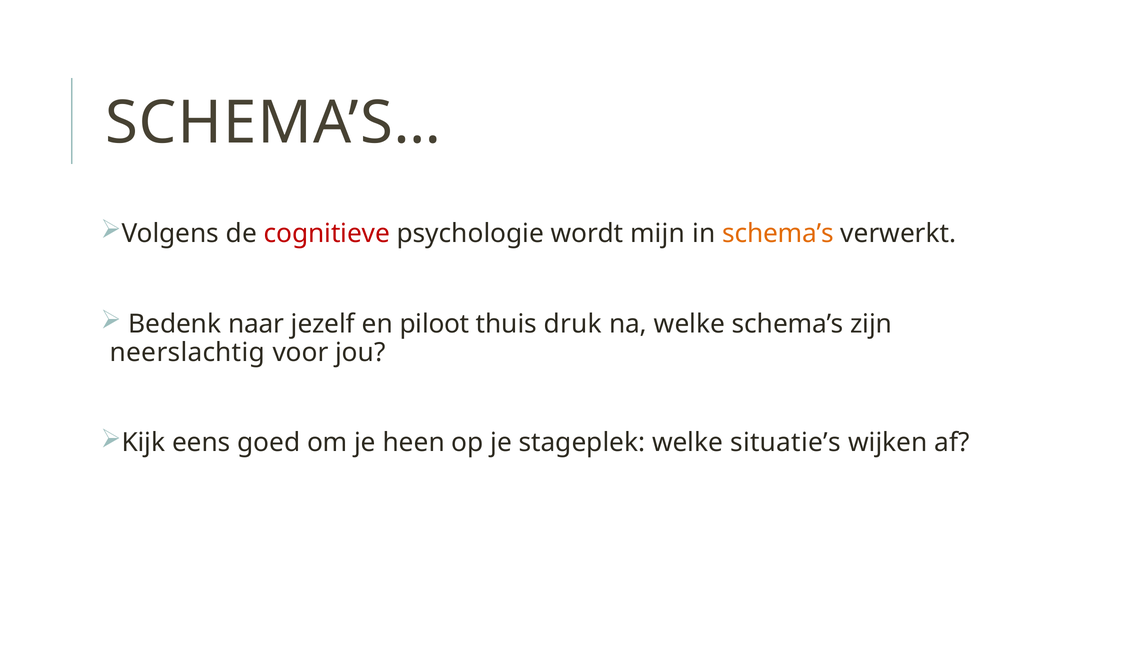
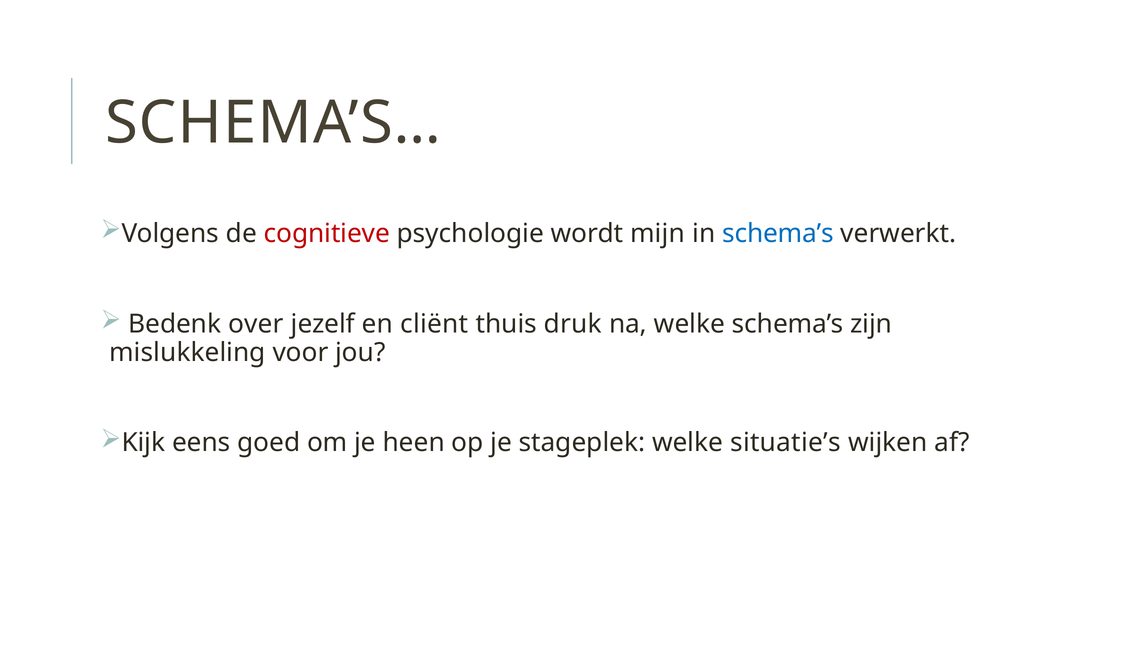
schema’s colour: orange -> blue (778, 234)
naar: naar -> over (256, 324)
piloot: piloot -> cliënt (434, 324)
neerslachtig: neerslachtig -> mislukkeling (188, 352)
